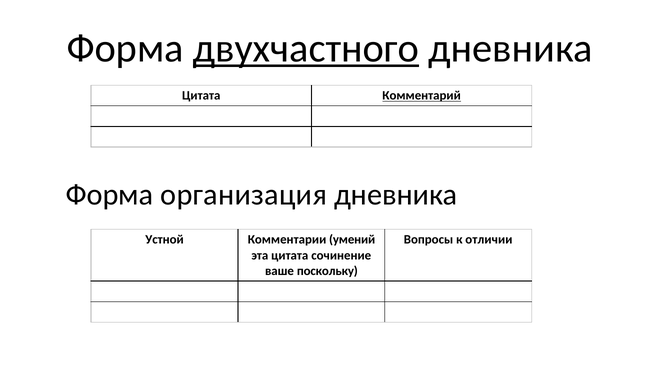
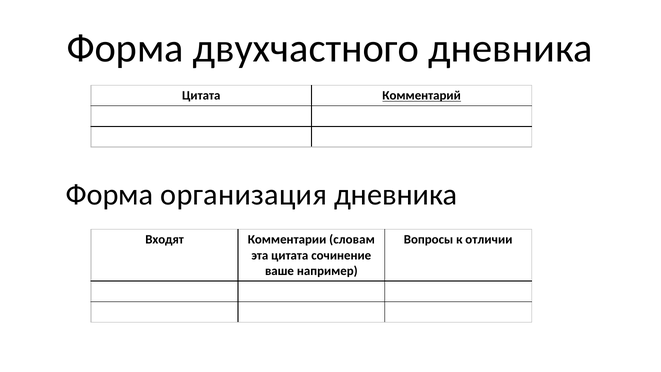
двухчастного underline: present -> none (306, 48)
Устной: Устной -> Входят (165, 240)
умений: умений -> словам (352, 240)
поскольку: поскольку -> например (327, 271)
